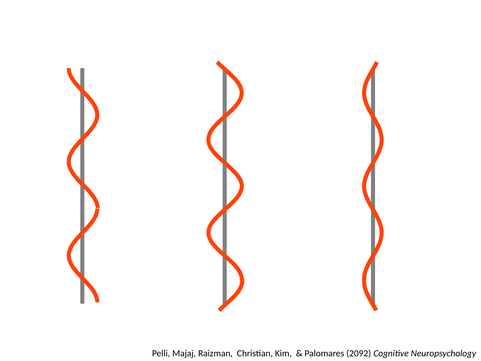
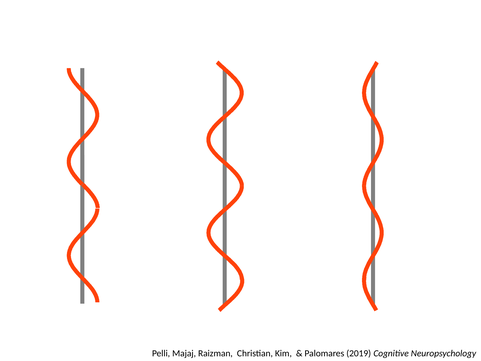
2092: 2092 -> 2019 (359, 353)
